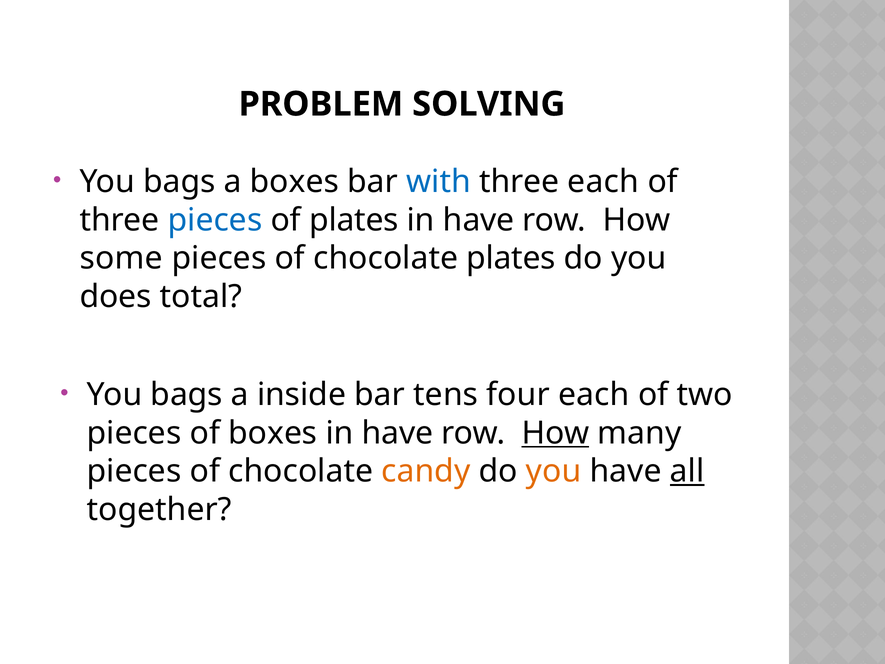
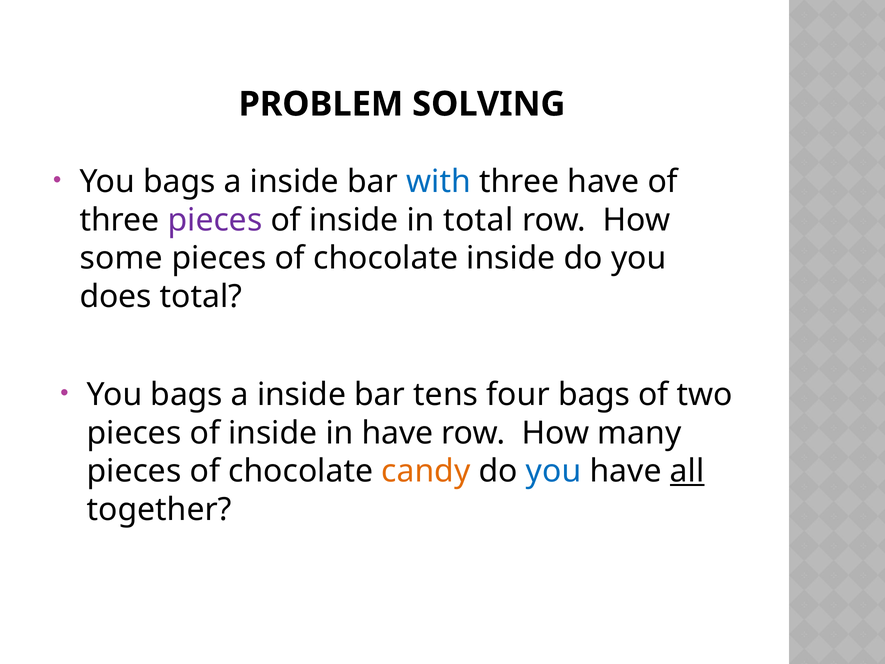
boxes: boxes -> inside (294, 182)
three each: each -> have (603, 182)
pieces colour: blue -> purple (215, 220)
plates: plates -> inside (354, 220)
have: have -> total (478, 220)
chocolate plates: plates -> inside (511, 258)
four each: each -> bags (594, 395)
boxes: boxes -> inside (273, 433)
How underline: present -> none (556, 433)
you colour: orange -> blue (554, 471)
